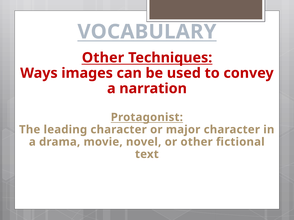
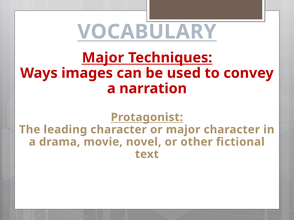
Other: Other -> Major (103, 58)
